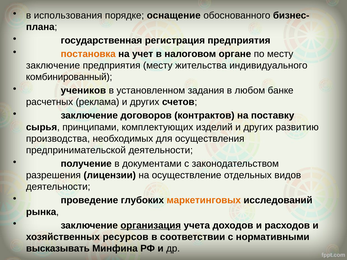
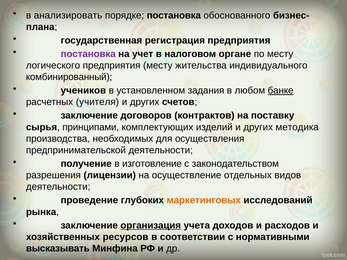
использования: использования -> анализировать (68, 15)
порядке оснащение: оснащение -> постановка (174, 15)
постановка colour: orange -> purple (88, 54)
заключение: заключение -> логического (53, 65)
банке underline: none -> present (281, 91)
реклама: реклама -> учителя (97, 102)
развитию: развитию -> методика (297, 127)
документами: документами -> изготовление (152, 164)
